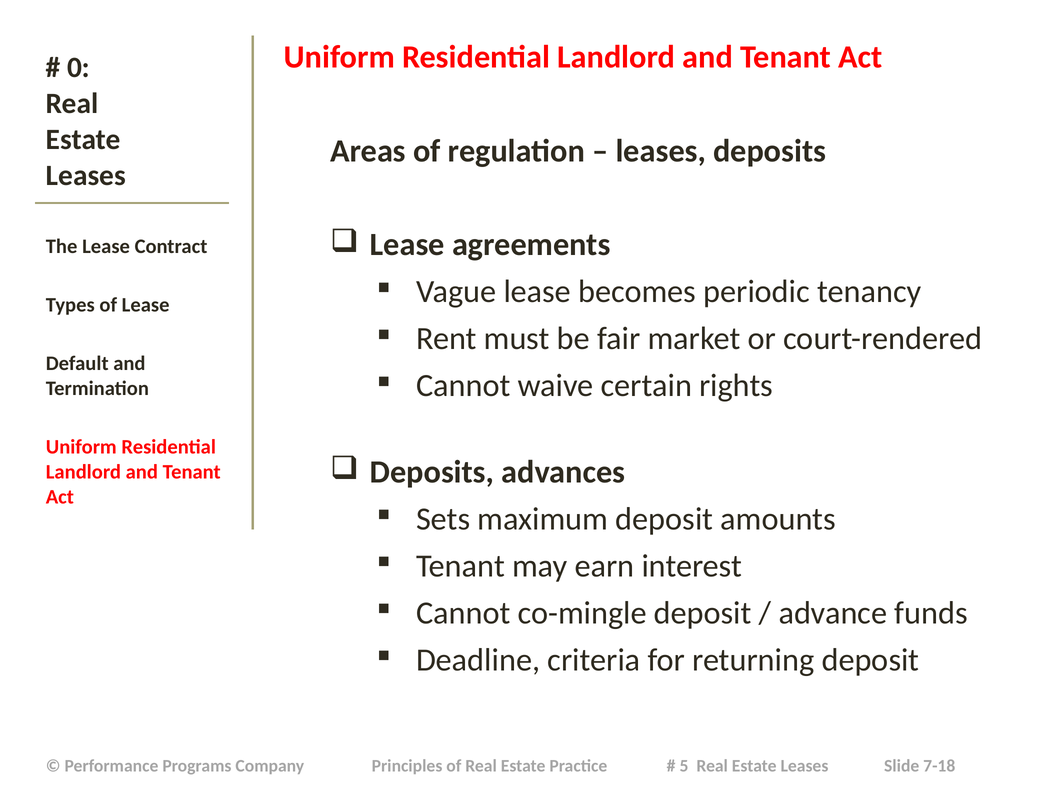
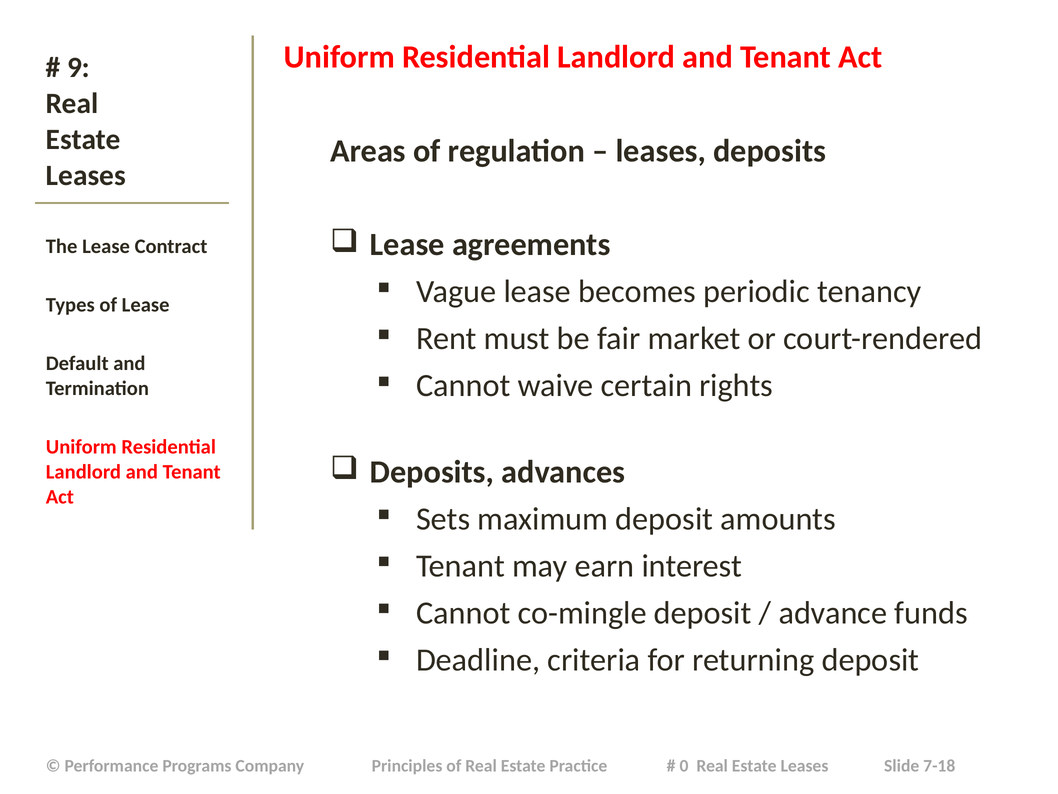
0: 0 -> 9 (79, 68)
5: 5 -> 0 (684, 766)
